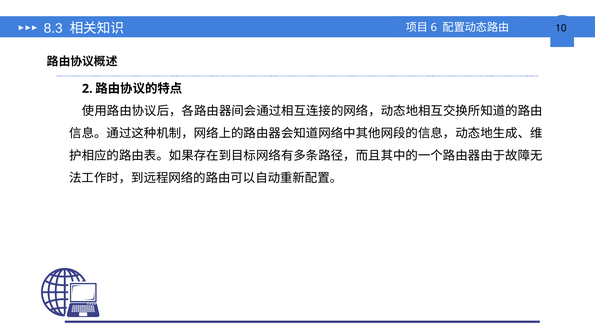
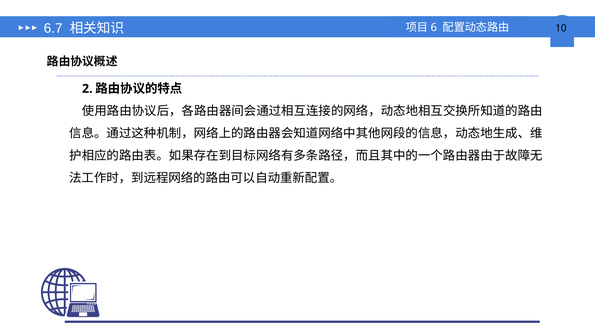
8.3: 8.3 -> 6.7 (53, 28)
